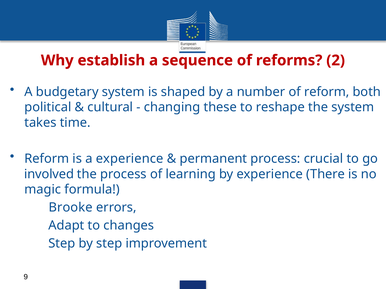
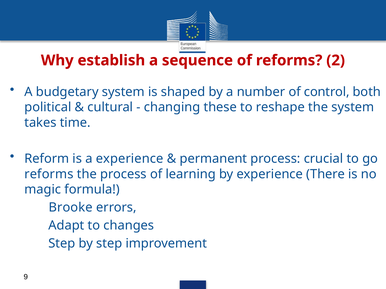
of reform: reform -> control (327, 92)
involved: involved -> reforms (49, 174)
